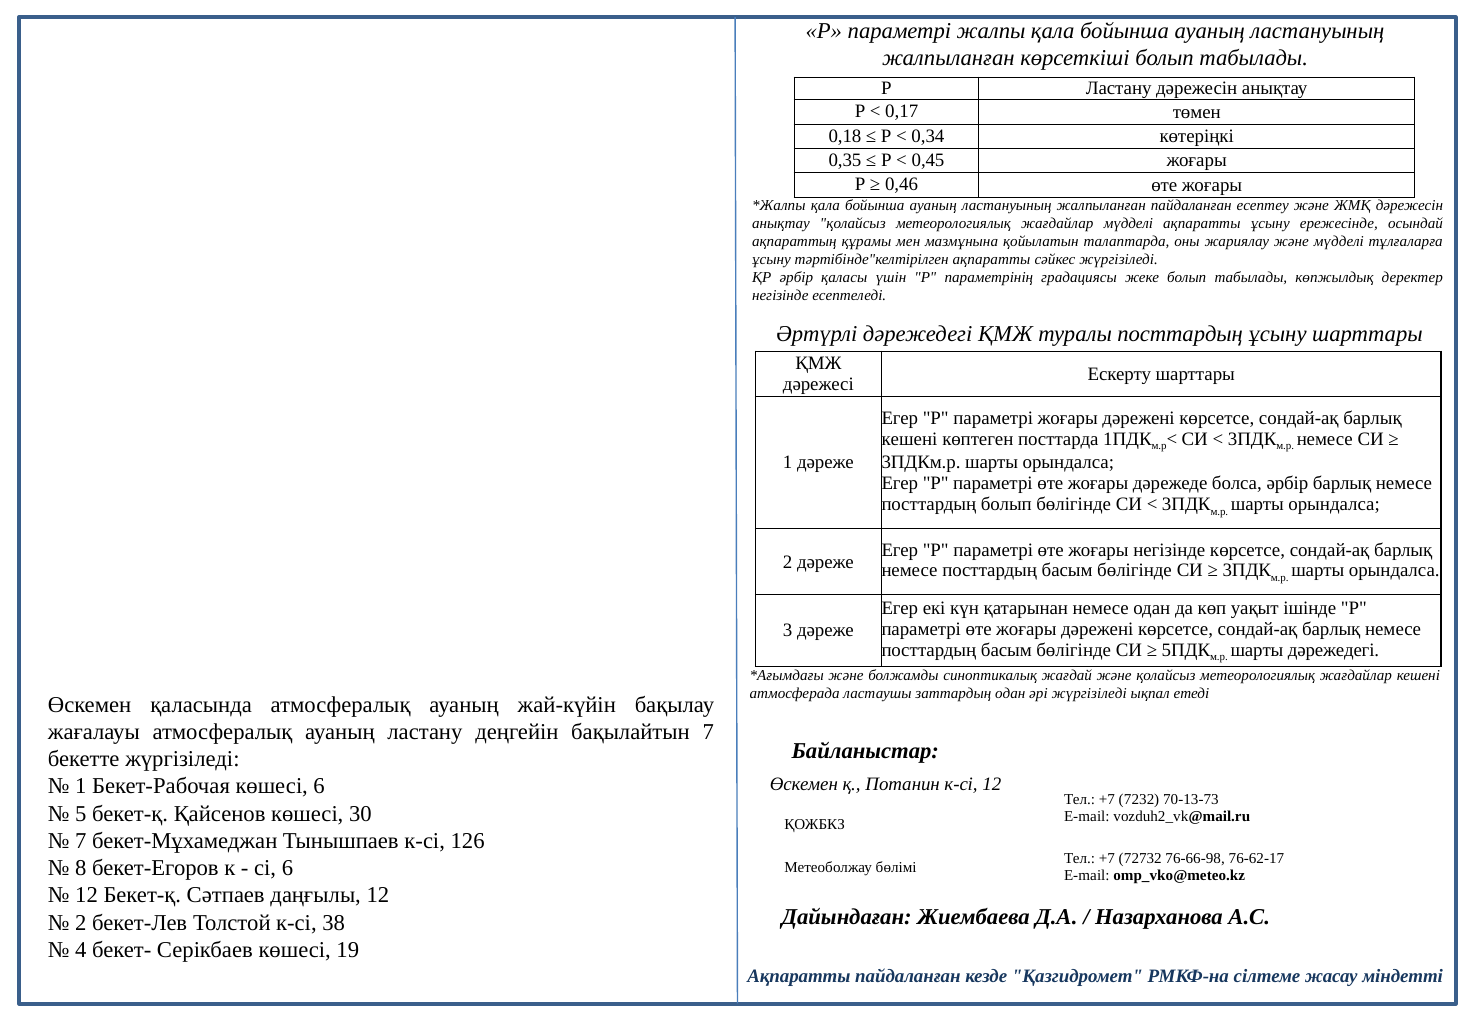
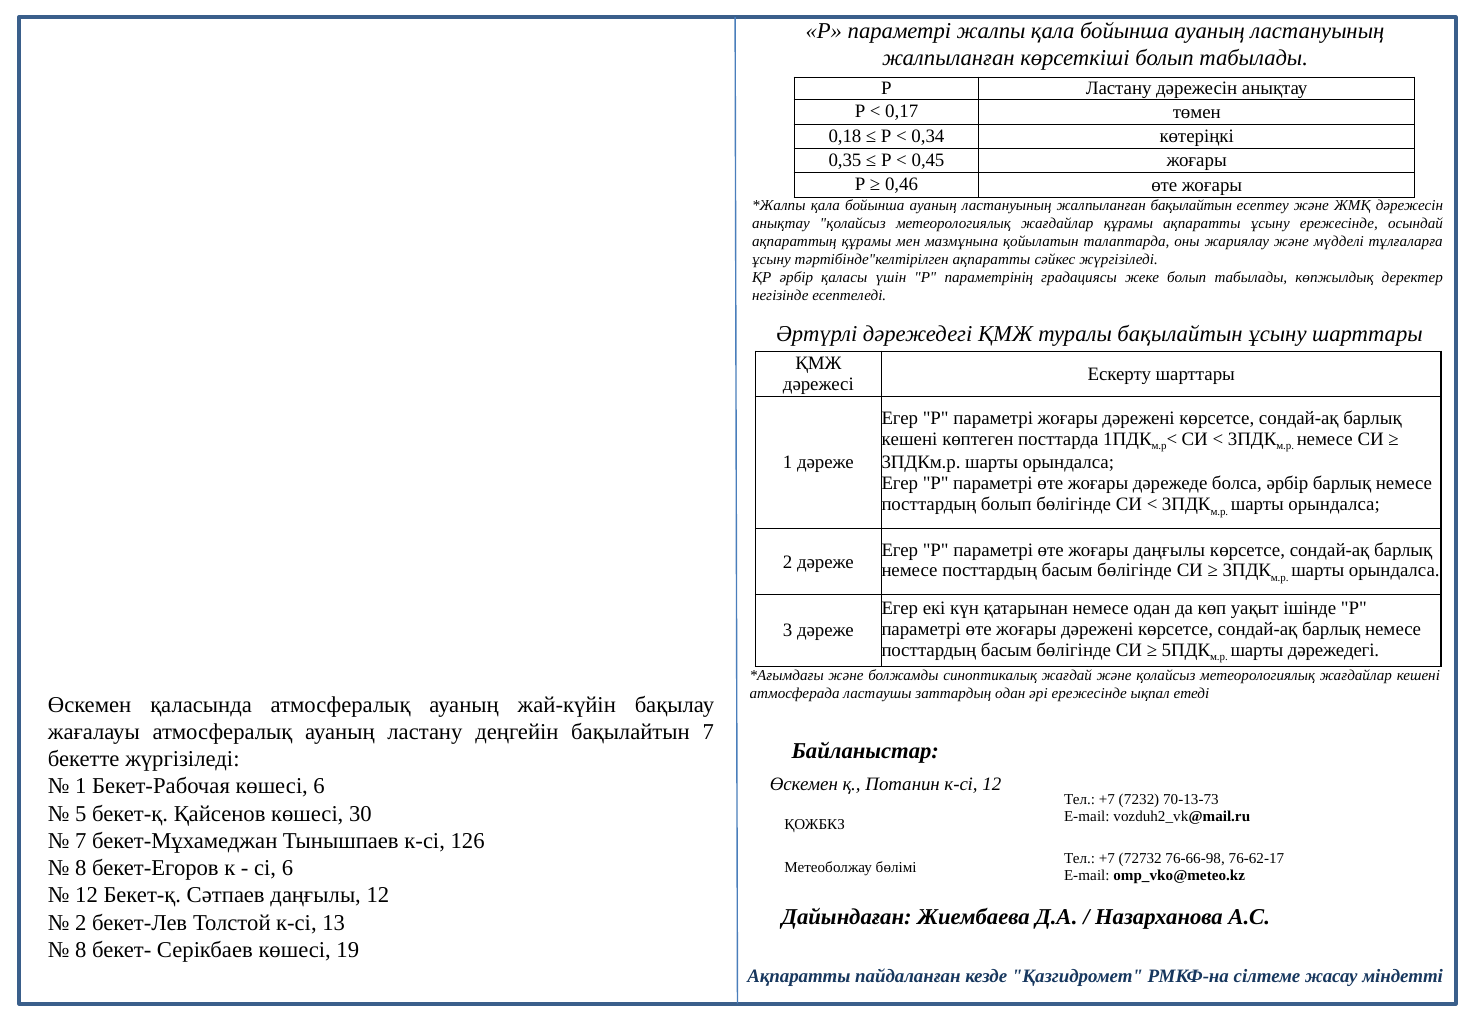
жалпыланған пайдаланған: пайдаланған -> бақылайтын (1191, 205)
жағдайлар мүдделі: мүдделі -> құрамы (1128, 223)
туралы посттардың: посттардың -> бақылайтын (1180, 334)
жоғары негізінде: негізінде -> даңғылы (1169, 550)
әрі жүргізіледі: жүргізіледі -> ережесінде (1089, 694)
38: 38 -> 13 (334, 923)
4: 4 -> 8 (81, 950)
